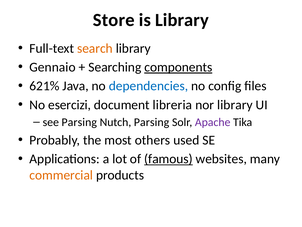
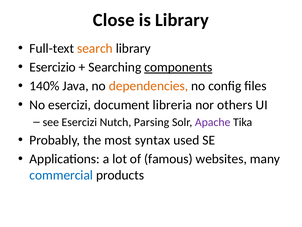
Store: Store -> Close (114, 20)
Gennaio: Gennaio -> Esercizio (53, 67)
621%: 621% -> 140% (44, 86)
dependencies colour: blue -> orange (148, 86)
nor library: library -> others (235, 105)
see Parsing: Parsing -> Esercizi (79, 122)
others: others -> syntax (152, 140)
famous underline: present -> none (168, 159)
commercial colour: orange -> blue (61, 175)
